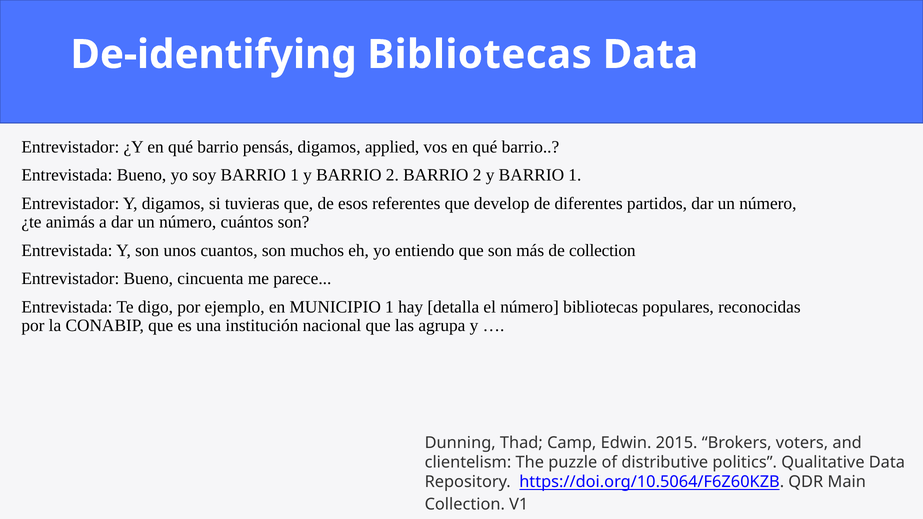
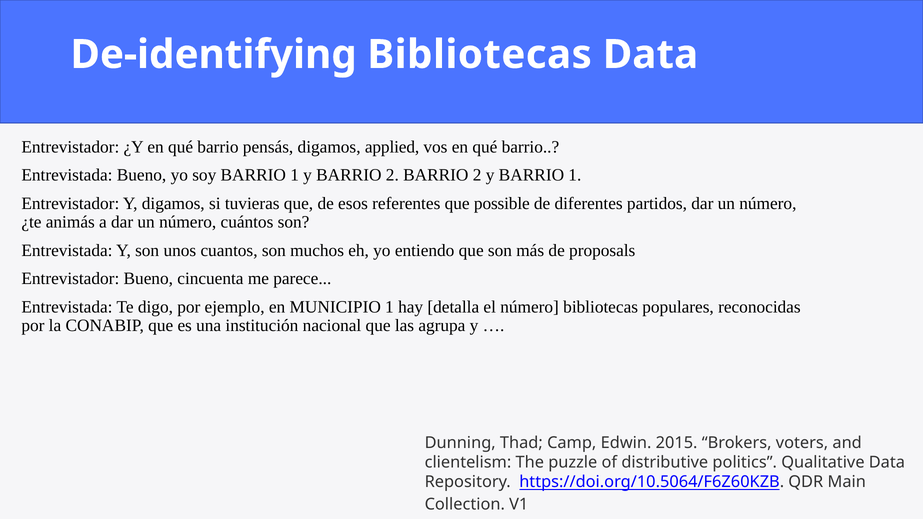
develop: develop -> possible (502, 204)
de collection: collection -> proposals (602, 251)
